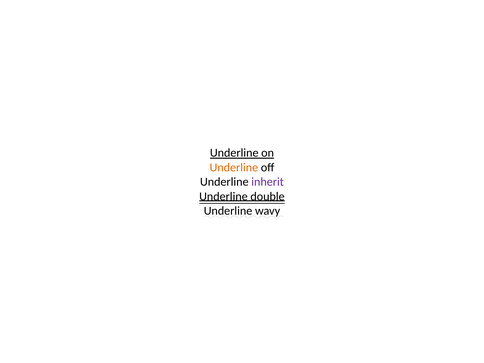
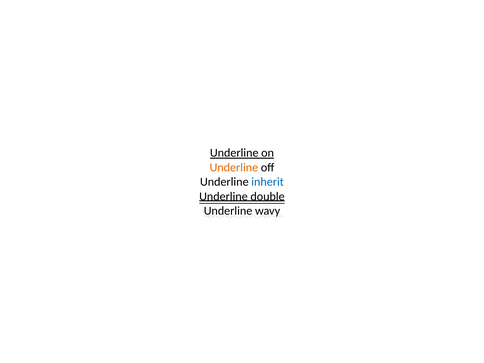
inherit colour: purple -> blue (268, 182)
